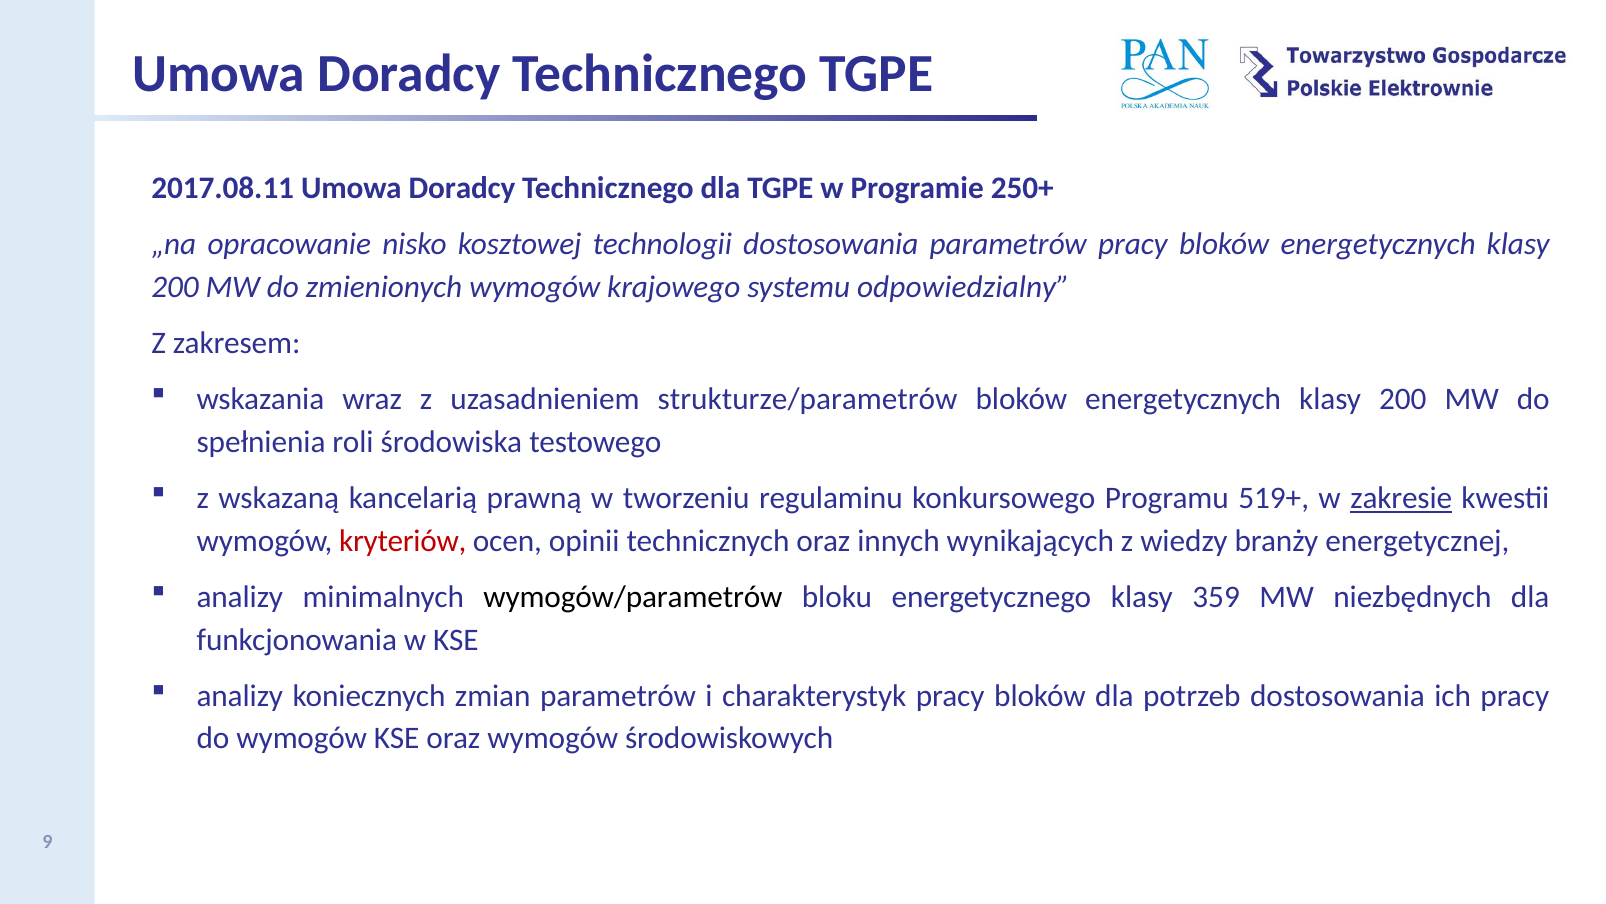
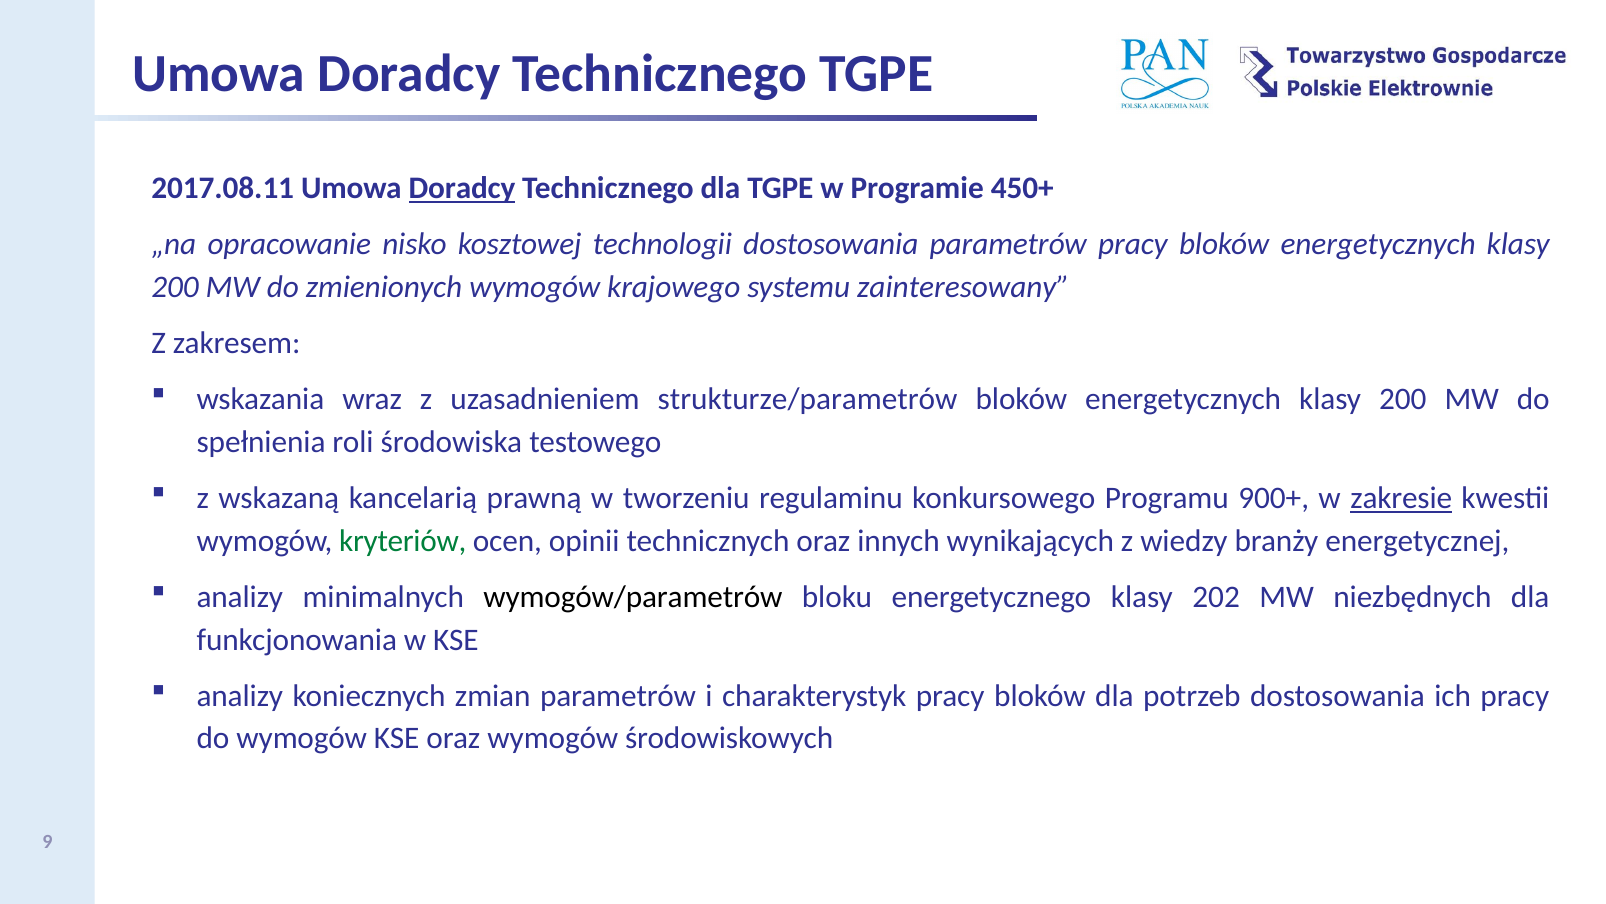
Doradcy underline: none -> present (462, 188)
250+: 250+ -> 450+ (1022, 188)
odpowiedzialny: odpowiedzialny -> zainteresowany (963, 287)
519+: 519+ -> 900+ (1274, 498)
kryteriów colour: red -> green (403, 541)
359: 359 -> 202 (1216, 597)
